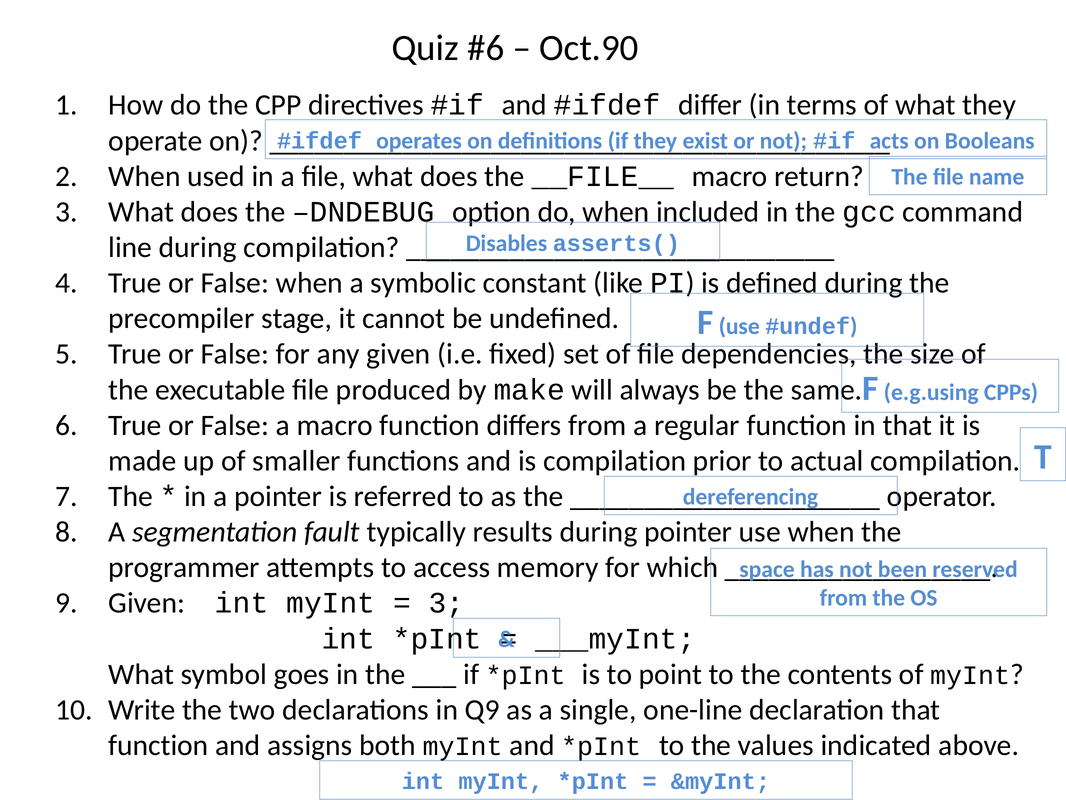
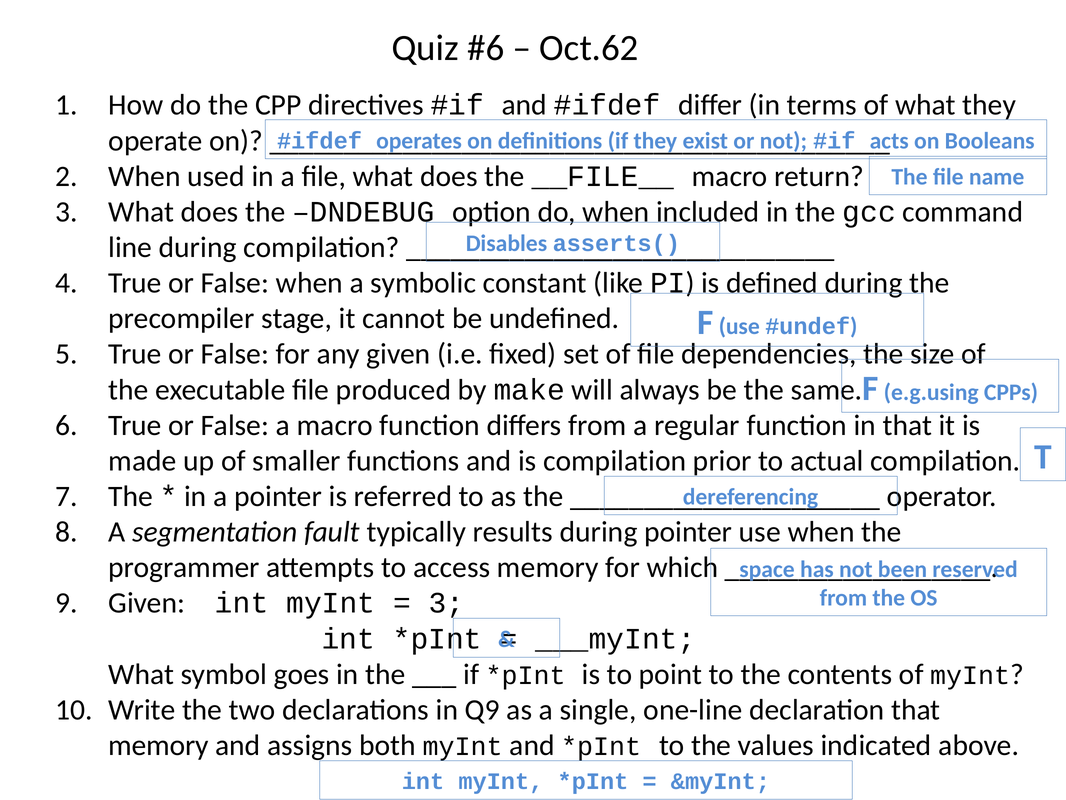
Oct.90: Oct.90 -> Oct.62 (589, 48)
function: function -> memory (158, 745)
